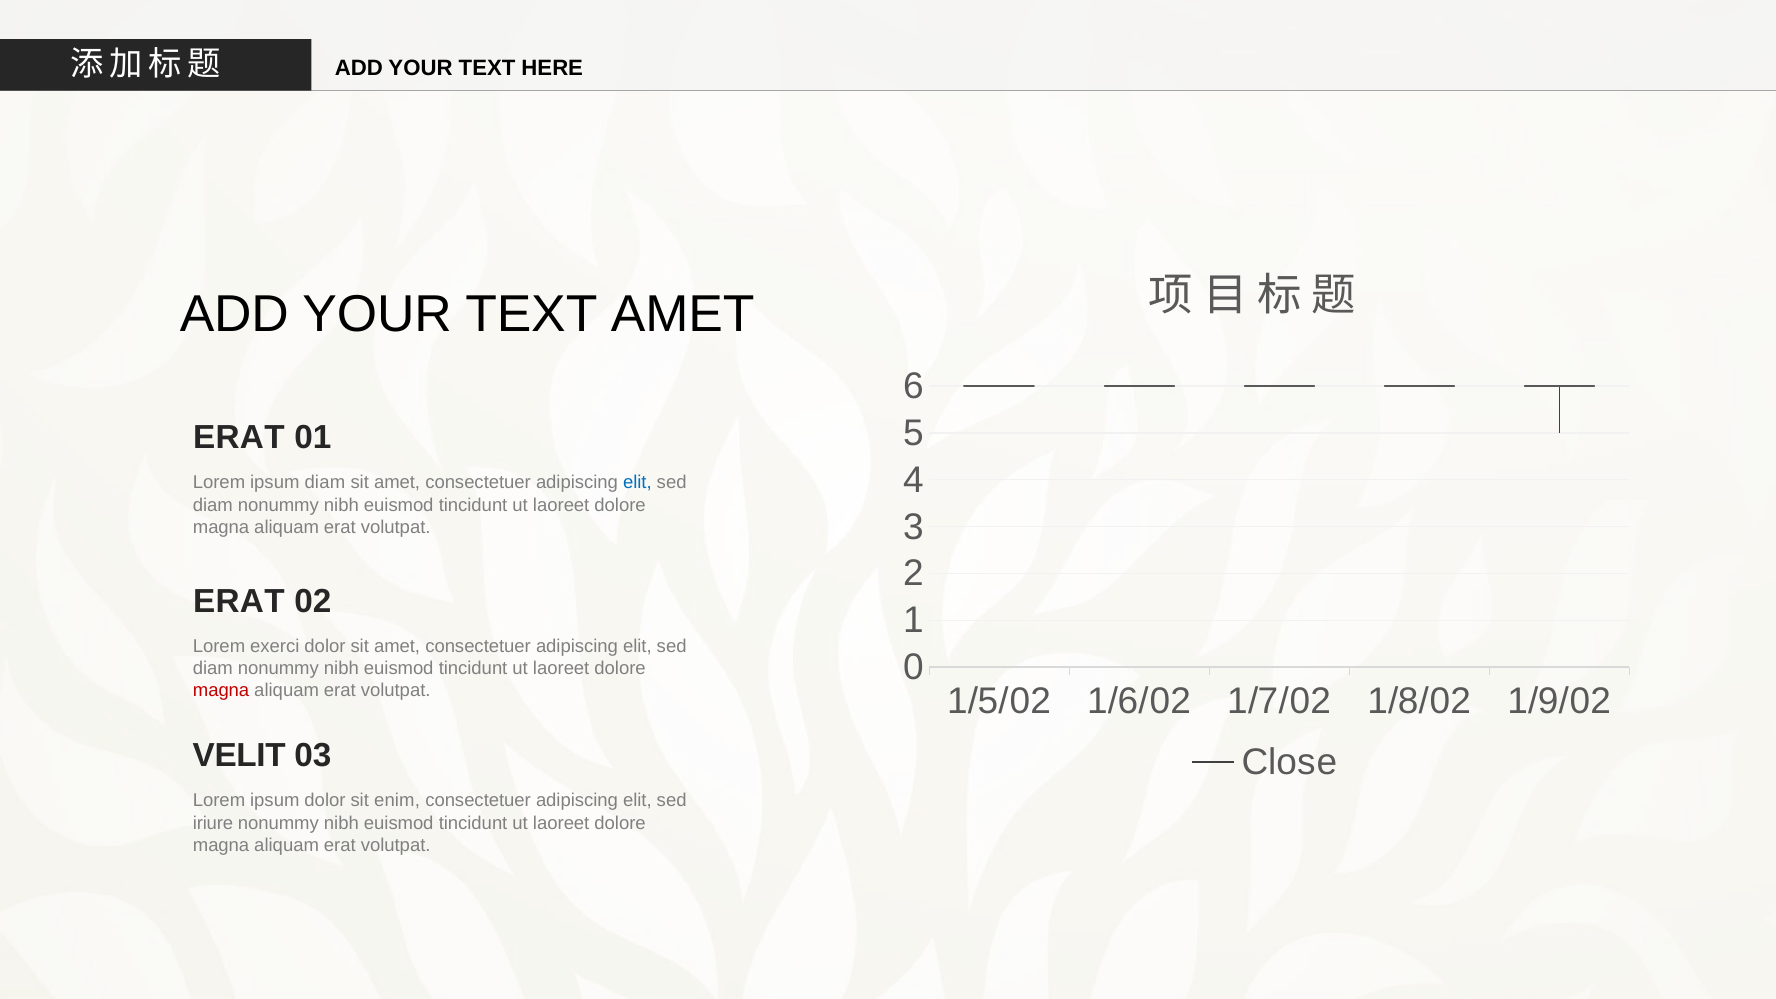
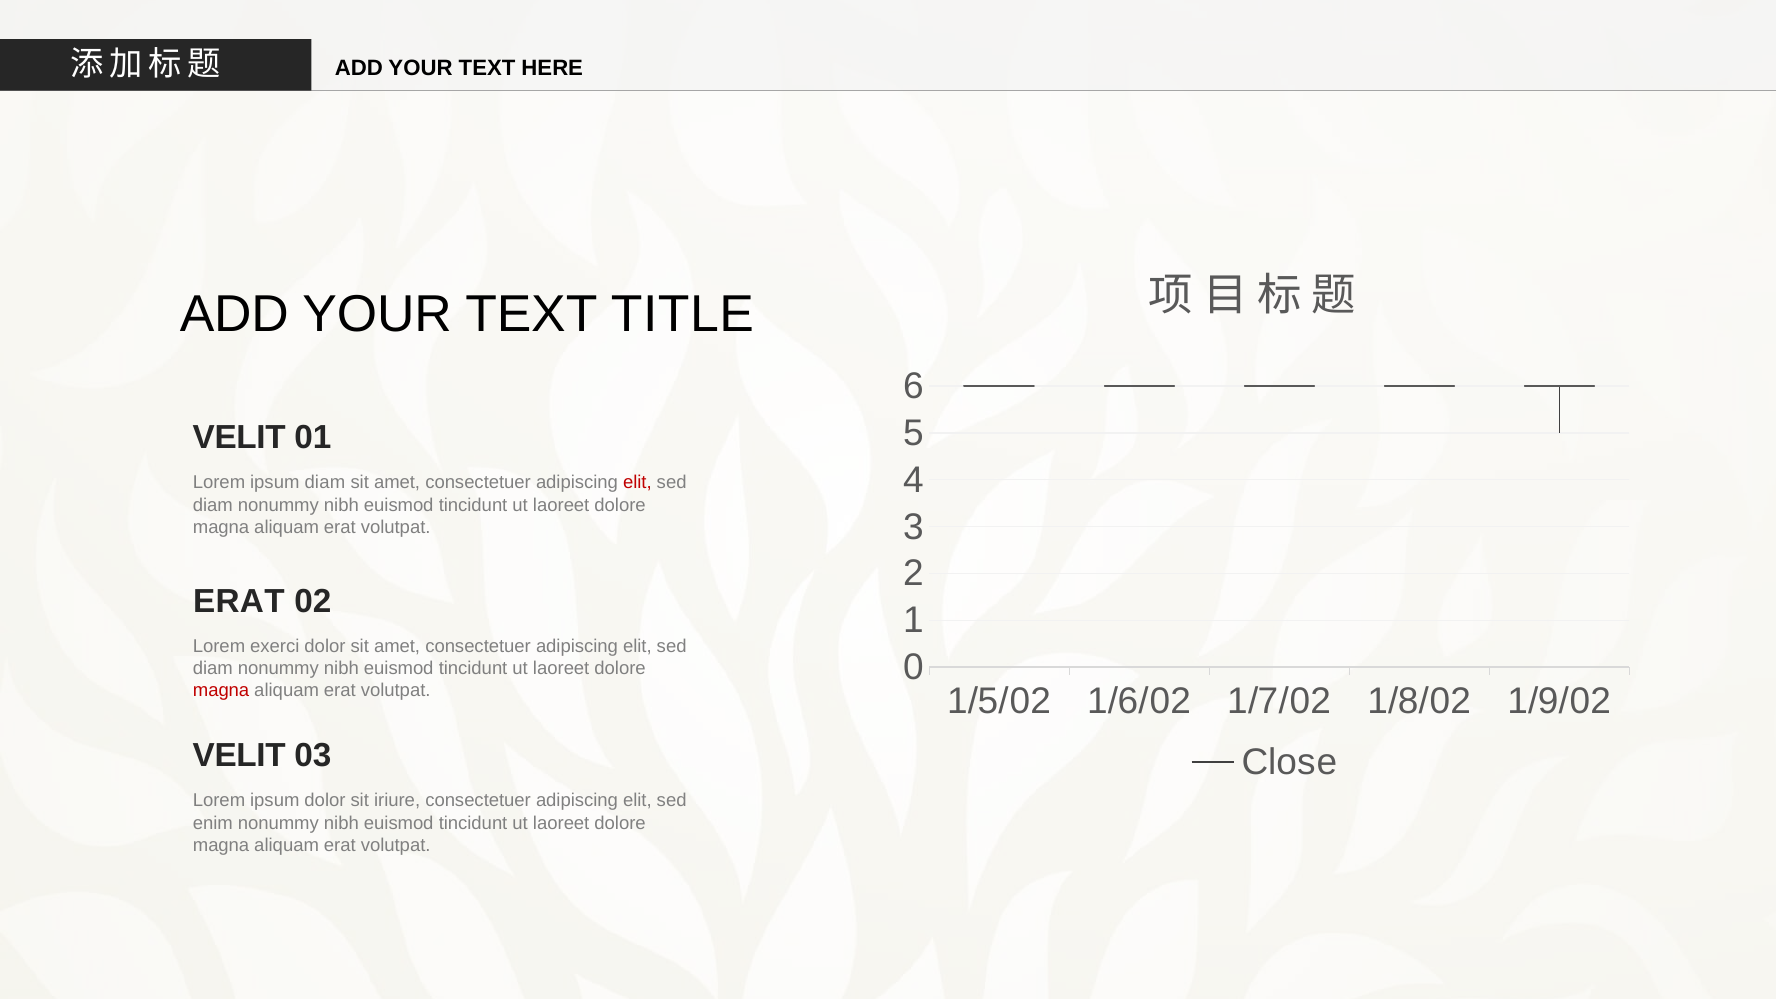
TEXT AMET: AMET -> TITLE (682, 315)
ERAT: ERAT -> VELIT (239, 438)
elit colour: blue -> red (637, 483)
enim: enim -> iriure (397, 801)
iriure: iriure -> enim (213, 823)
